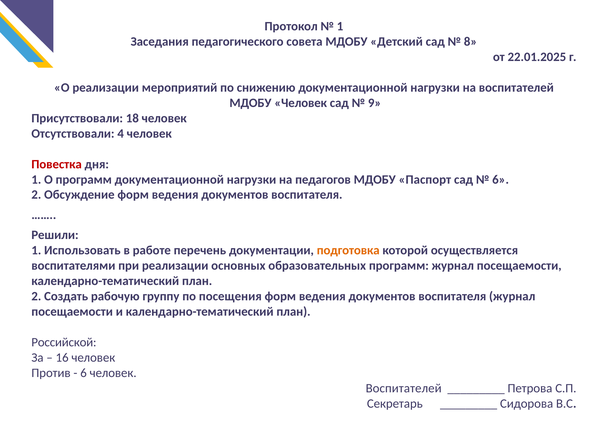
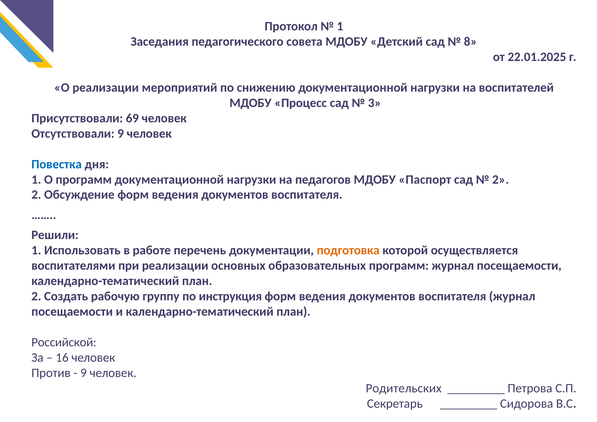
МДОБУ Человек: Человек -> Процесс (301, 103)
9: 9 -> 3 (375, 103)
18: 18 -> 69 (132, 118)
Отсутствовали 4: 4 -> 9 (121, 134)
Повестка colour: red -> blue (57, 164)
6: 6 -> 2 (501, 180)
посещения: посещения -> инструкция (230, 296)
6: 6 -> 9 (84, 373)
Воспитателей: Воспитателей -> Родительских (404, 388)
